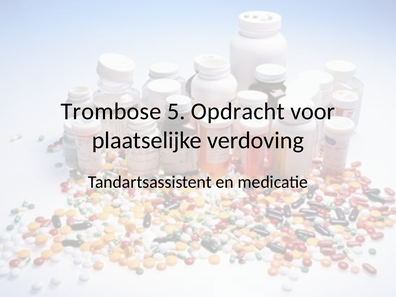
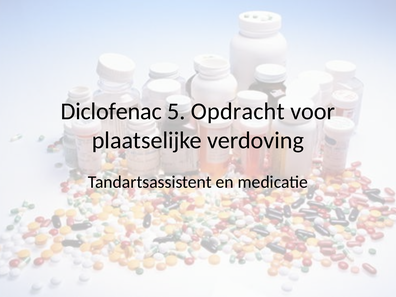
Trombose: Trombose -> Diclofenac (111, 111)
